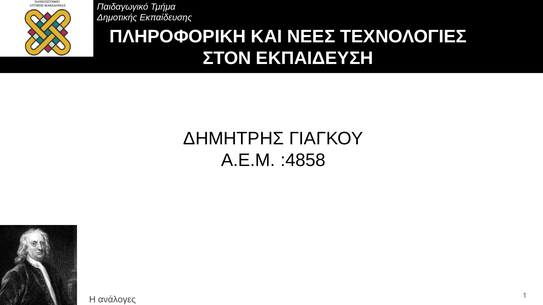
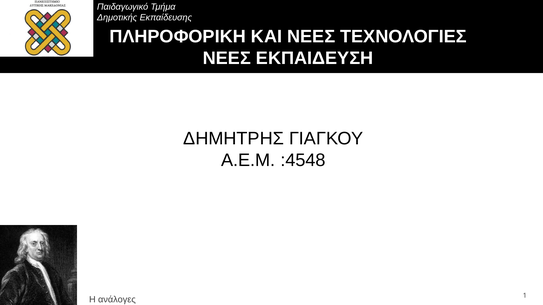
ΣΤΟΝ: ΣΤΟΝ -> ΝΕΕΣ (227, 58)
:4858: :4858 -> :4548 (303, 161)
